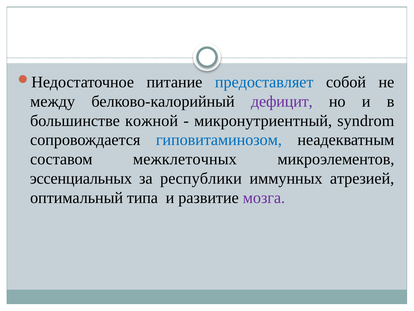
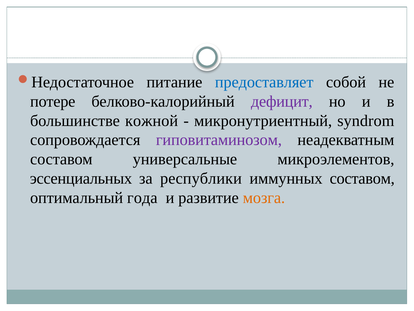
между: между -> потере (53, 101)
гиповитаминозом colour: blue -> purple (219, 140)
межклеточных: межклеточных -> универсальные (185, 159)
иммунных атрезией: атрезией -> составом (362, 178)
типа: типа -> года (142, 198)
мозга colour: purple -> orange (264, 198)
